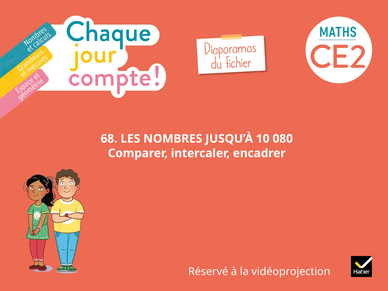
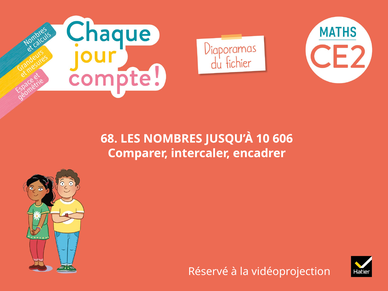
080: 080 -> 606 (283, 139)
